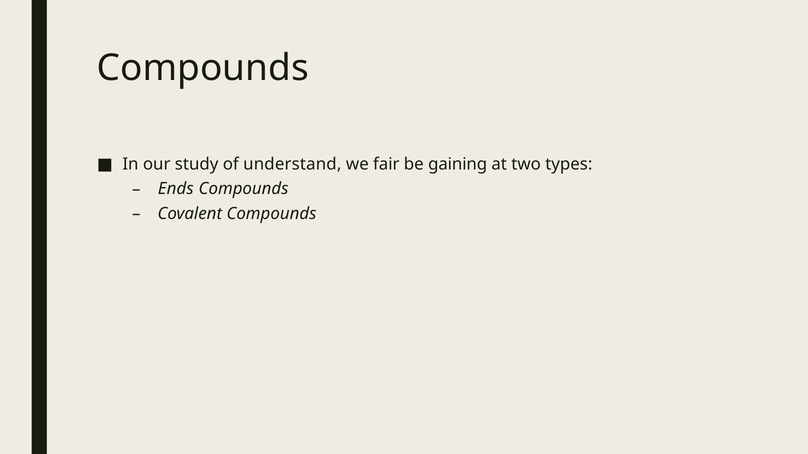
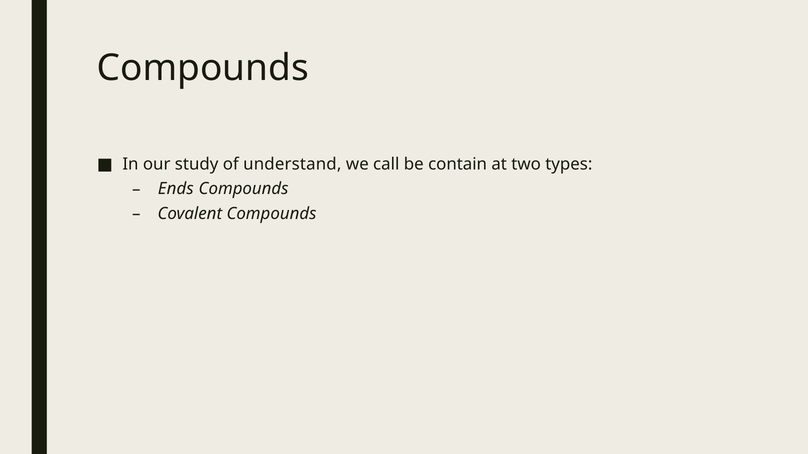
fair: fair -> call (386, 164)
gaining: gaining -> contain (458, 164)
